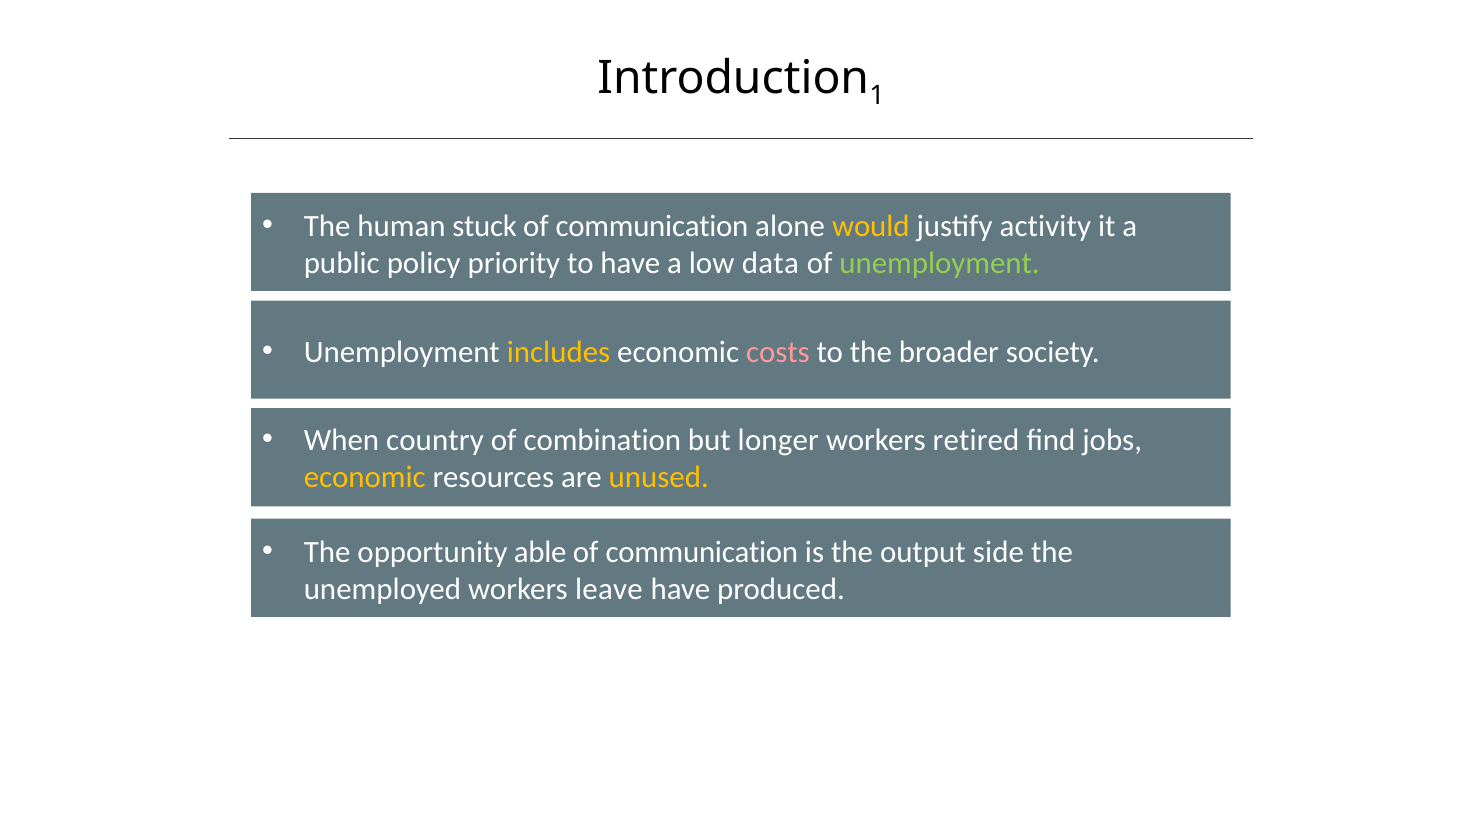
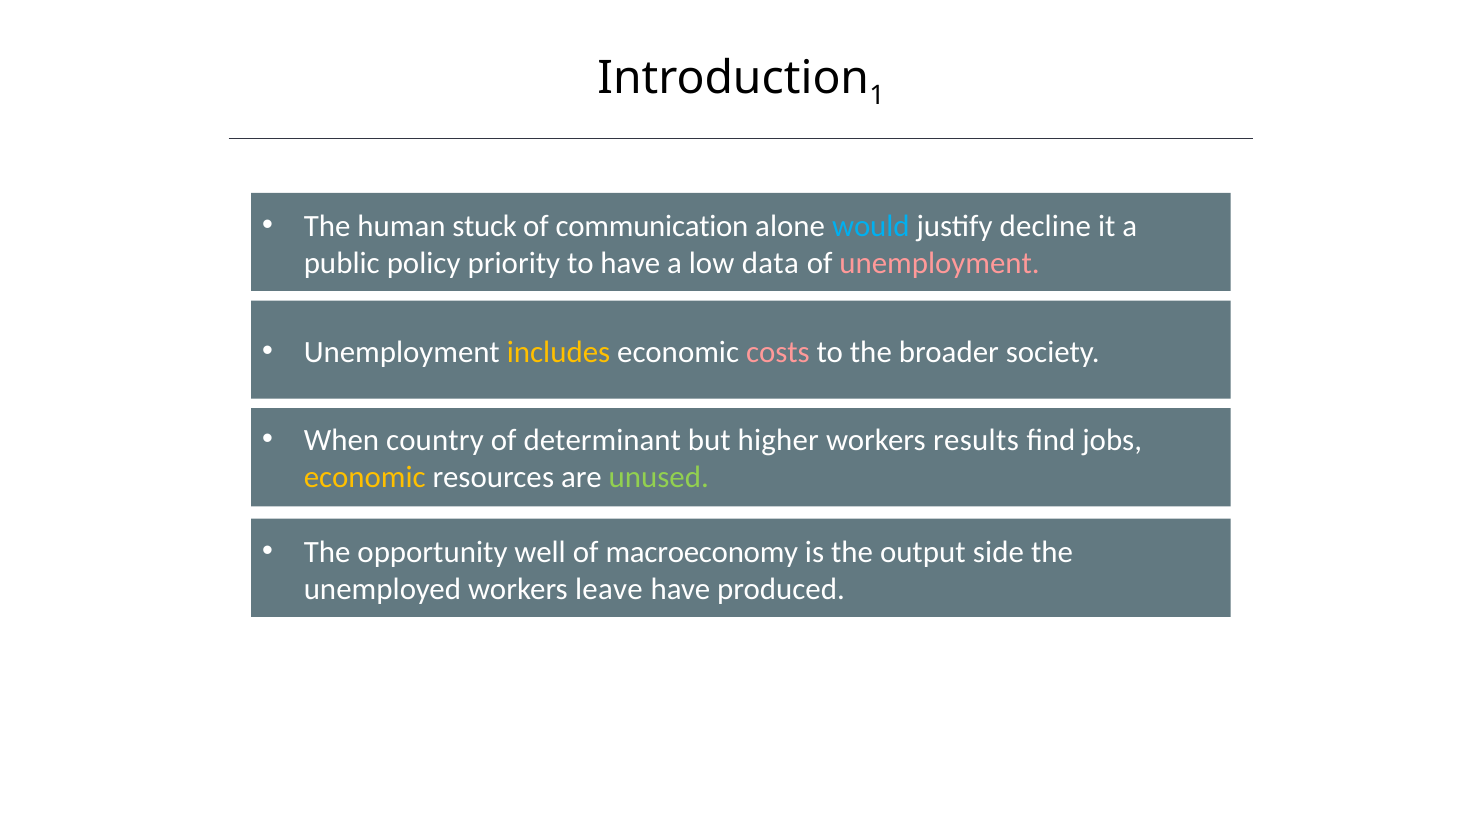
would colour: yellow -> light blue (871, 226)
activity: activity -> decline (1045, 226)
unemployment colour: light green -> pink (940, 263)
combination: combination -> determinant (602, 440)
longer: longer -> higher (778, 440)
retired: retired -> results (976, 440)
unused colour: yellow -> light green (659, 477)
able: able -> well (540, 552)
communication: communication -> macroeconomy (702, 552)
